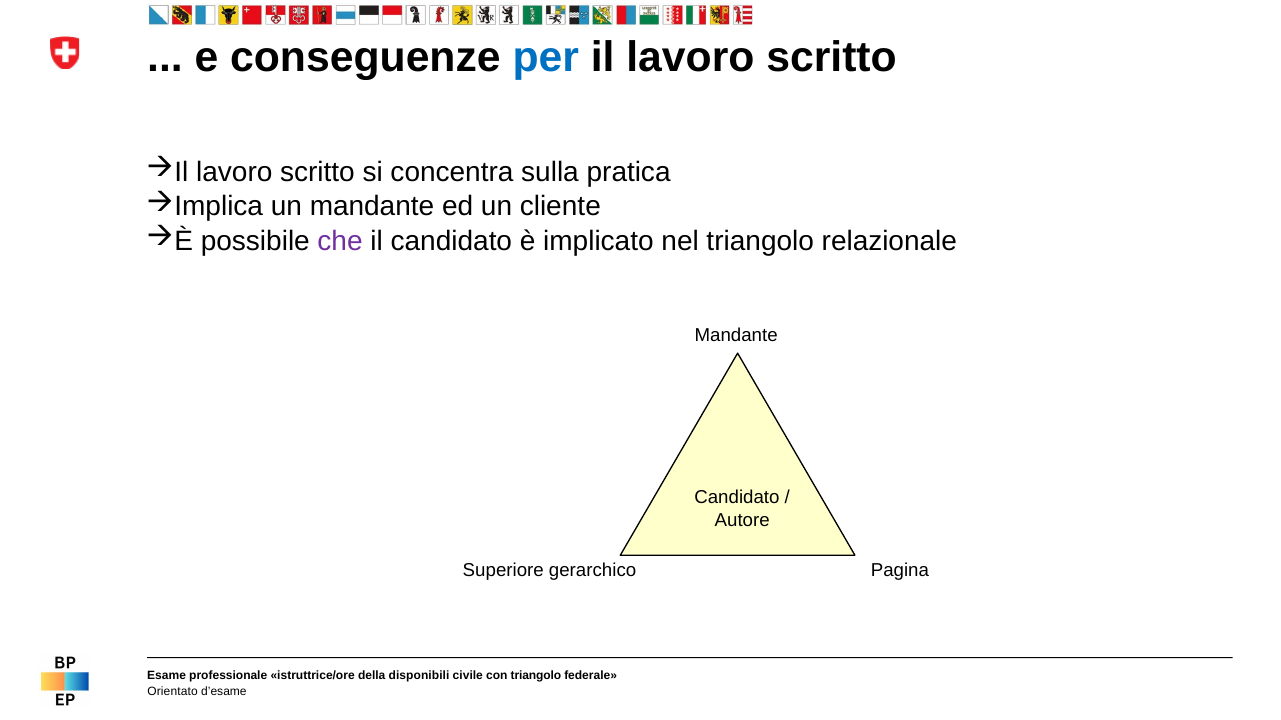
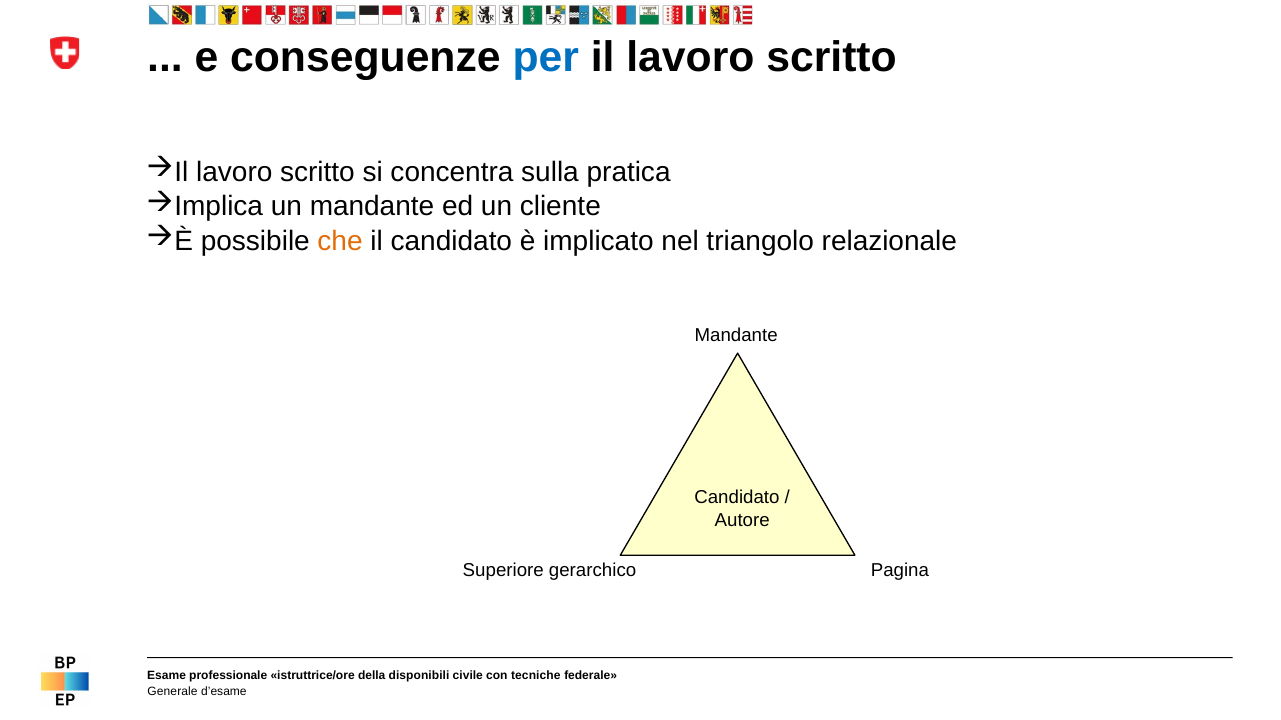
che colour: purple -> orange (340, 241)
con triangolo: triangolo -> tecniche (536, 676)
Orientato: Orientato -> Generale (173, 692)
